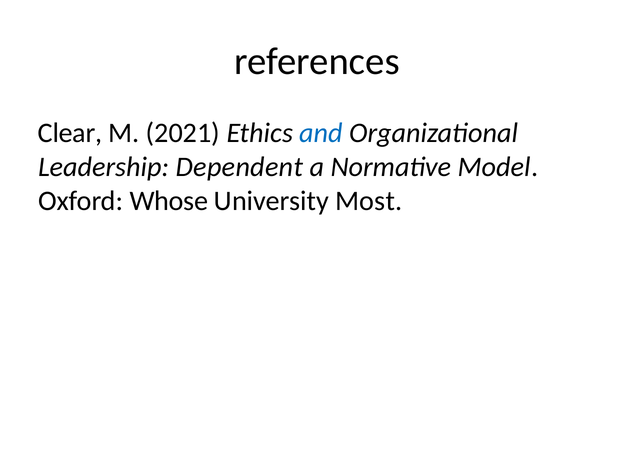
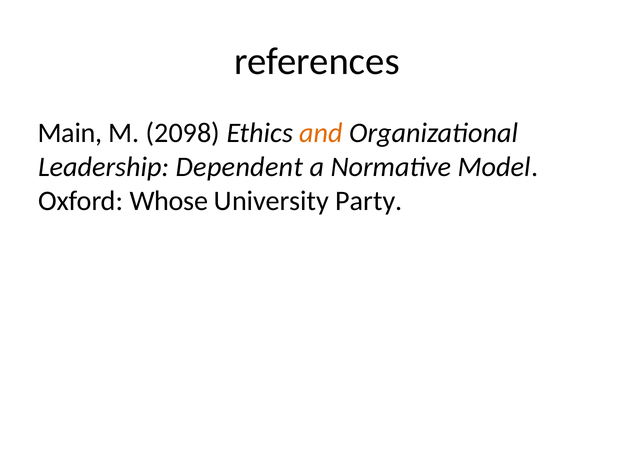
Clear: Clear -> Main (70, 133)
2021: 2021 -> 2098 (183, 133)
and colour: blue -> orange (321, 133)
Most: Most -> Party (369, 201)
